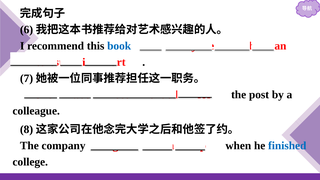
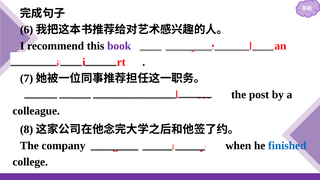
book colour: blue -> purple (119, 46)
